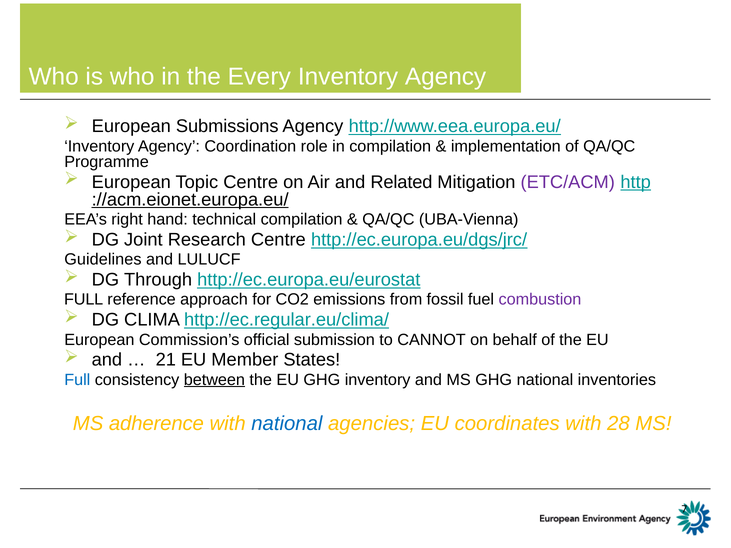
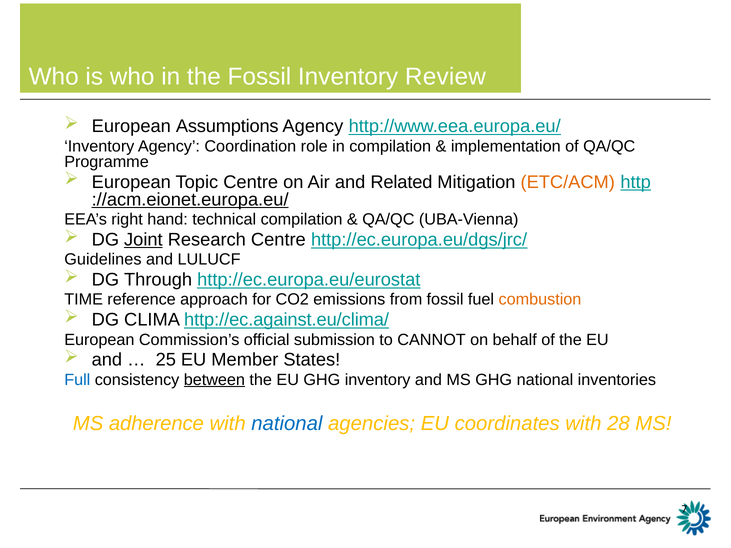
the Every: Every -> Fossil (259, 77)
Agency: Agency -> Review (445, 77)
Submissions: Submissions -> Assumptions (227, 127)
ETC/ACM colour: purple -> orange (568, 182)
Joint underline: none -> present (143, 240)
FULL: FULL -> TIME (84, 300)
combustion colour: purple -> orange (540, 300)
http://ec.regular.eu/clima/: http://ec.regular.eu/clima/ -> http://ec.against.eu/clima/ (287, 320)
21: 21 -> 25 (166, 360)
